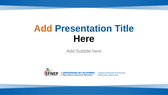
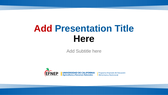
Add colour: orange -> red (43, 28)
